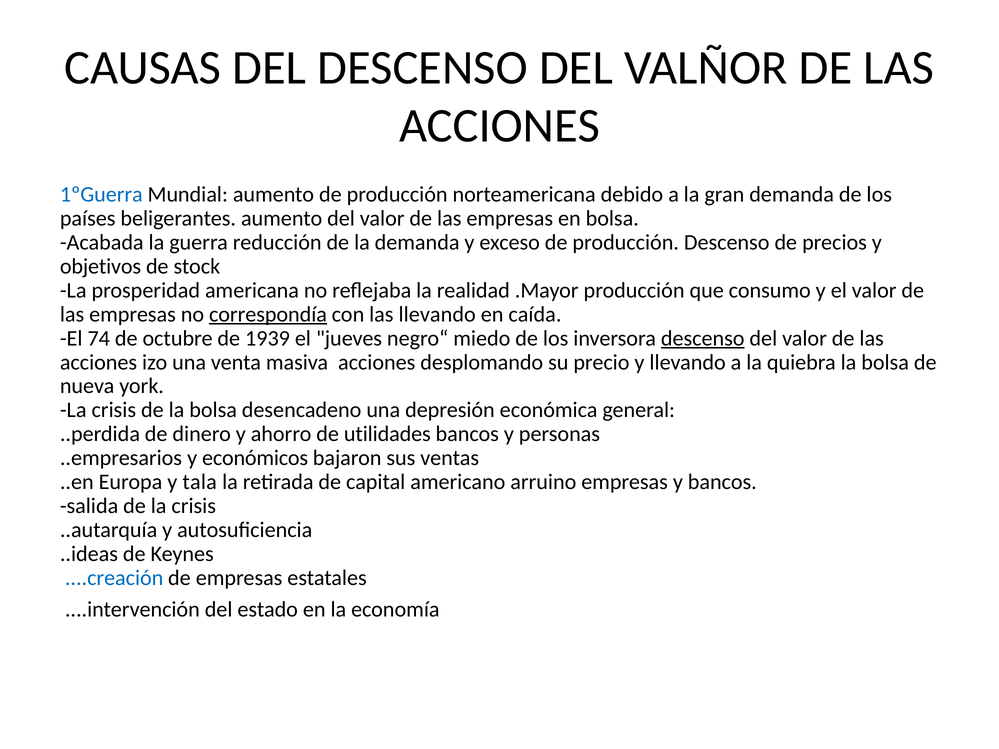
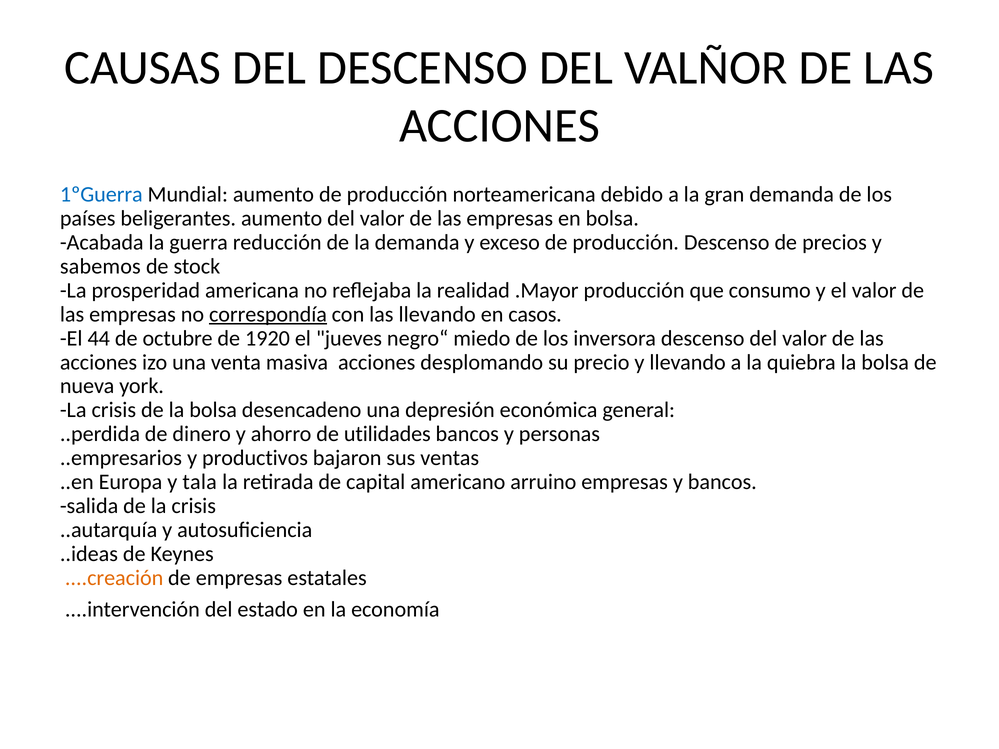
objetivos: objetivos -> sabemos (100, 267)
caída: caída -> casos (535, 314)
74: 74 -> 44 (99, 338)
1939: 1939 -> 1920 (268, 338)
descenso underline: present -> none (703, 338)
económicos: económicos -> productivos (255, 458)
....creación colour: blue -> orange (114, 578)
